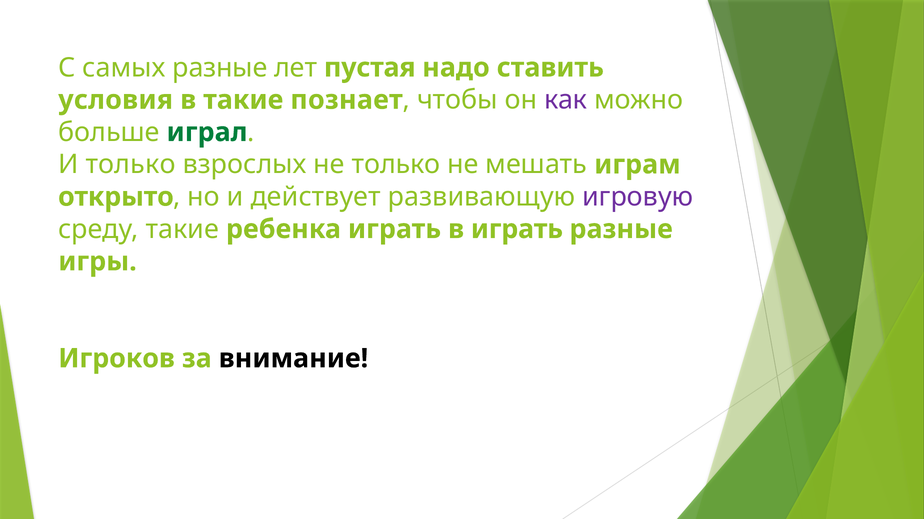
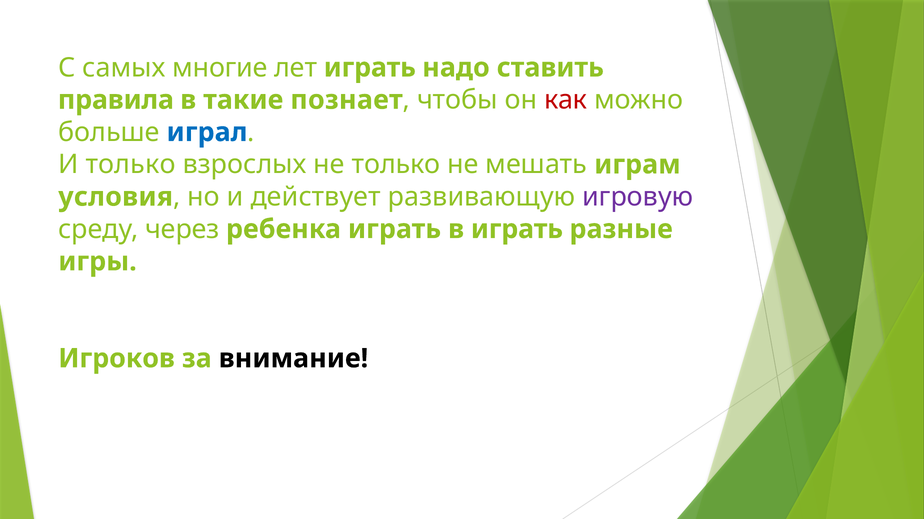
самых разные: разные -> многие (220, 68)
лет пустая: пустая -> играть (370, 68)
условия: условия -> правила (116, 100)
как colour: purple -> red (566, 100)
играл colour: green -> blue (207, 132)
открыто: открыто -> условия (116, 197)
среду такие: такие -> через (182, 230)
